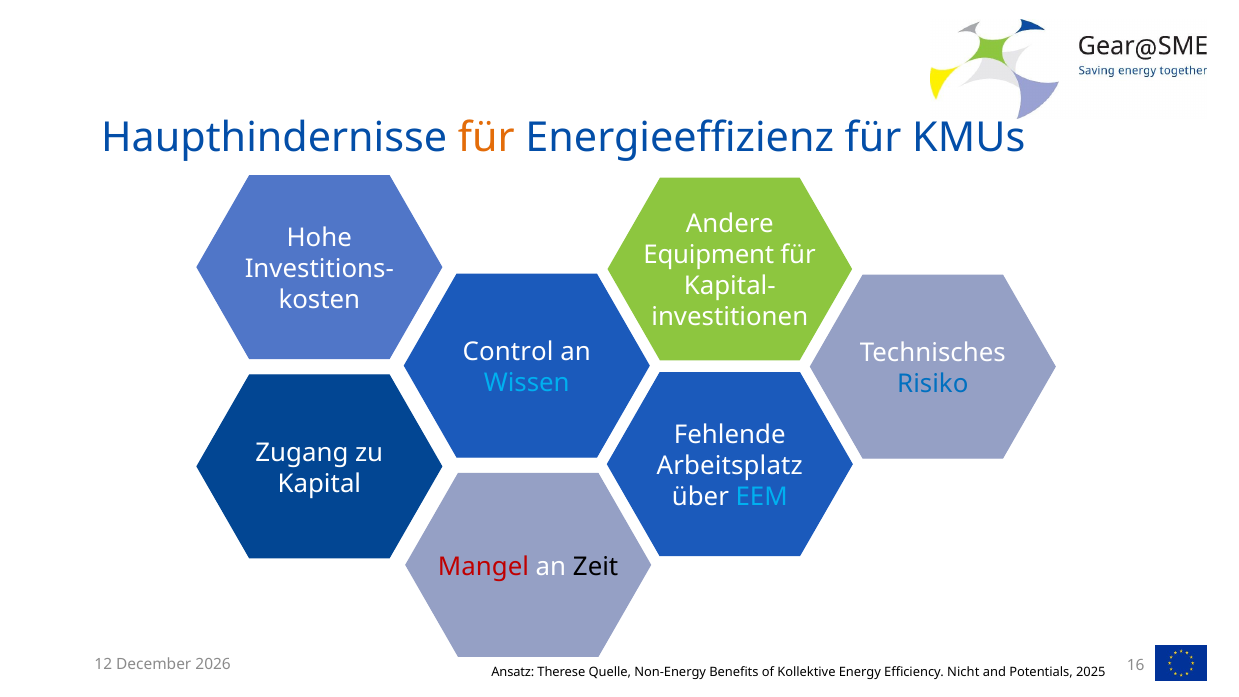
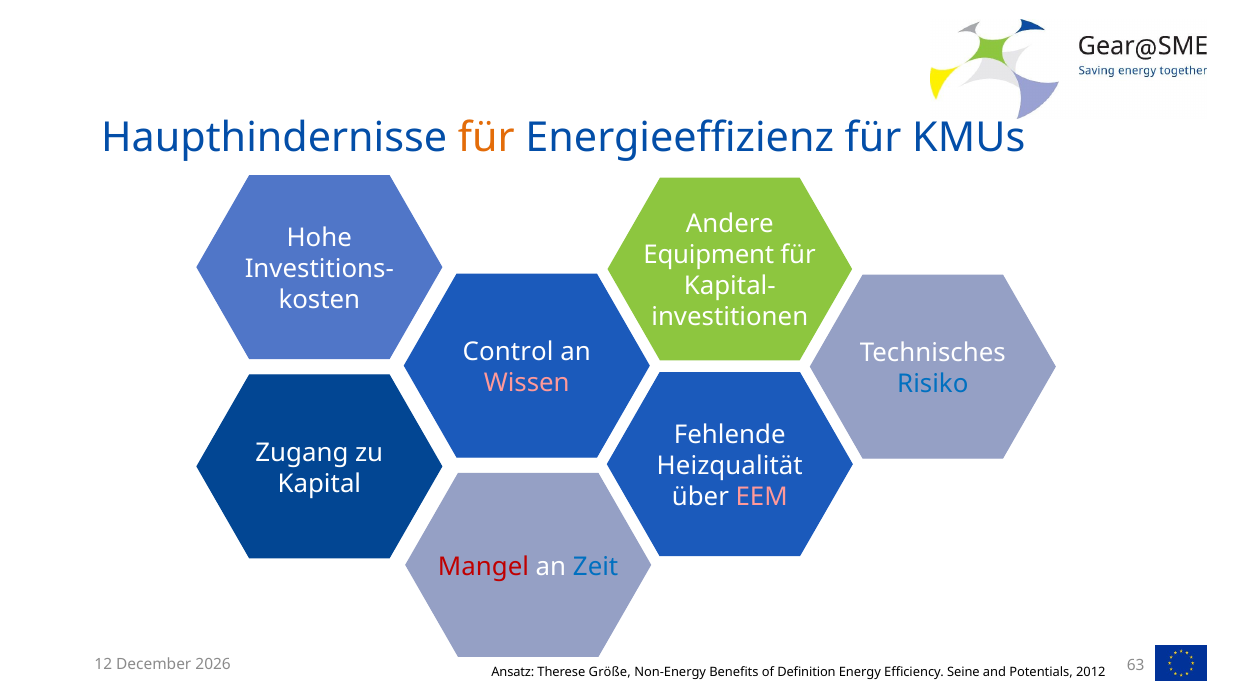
Wissen colour: light blue -> pink (527, 383)
Arbeitsplatz: Arbeitsplatz -> Heizqualität (730, 466)
EEM colour: light blue -> pink (762, 497)
Zeit colour: black -> blue (596, 567)
16: 16 -> 63 (1136, 665)
Quelle: Quelle -> Größe (610, 672)
Kollektive: Kollektive -> Definition (806, 672)
Nicht: Nicht -> Seine (963, 672)
2025: 2025 -> 2012 (1091, 672)
